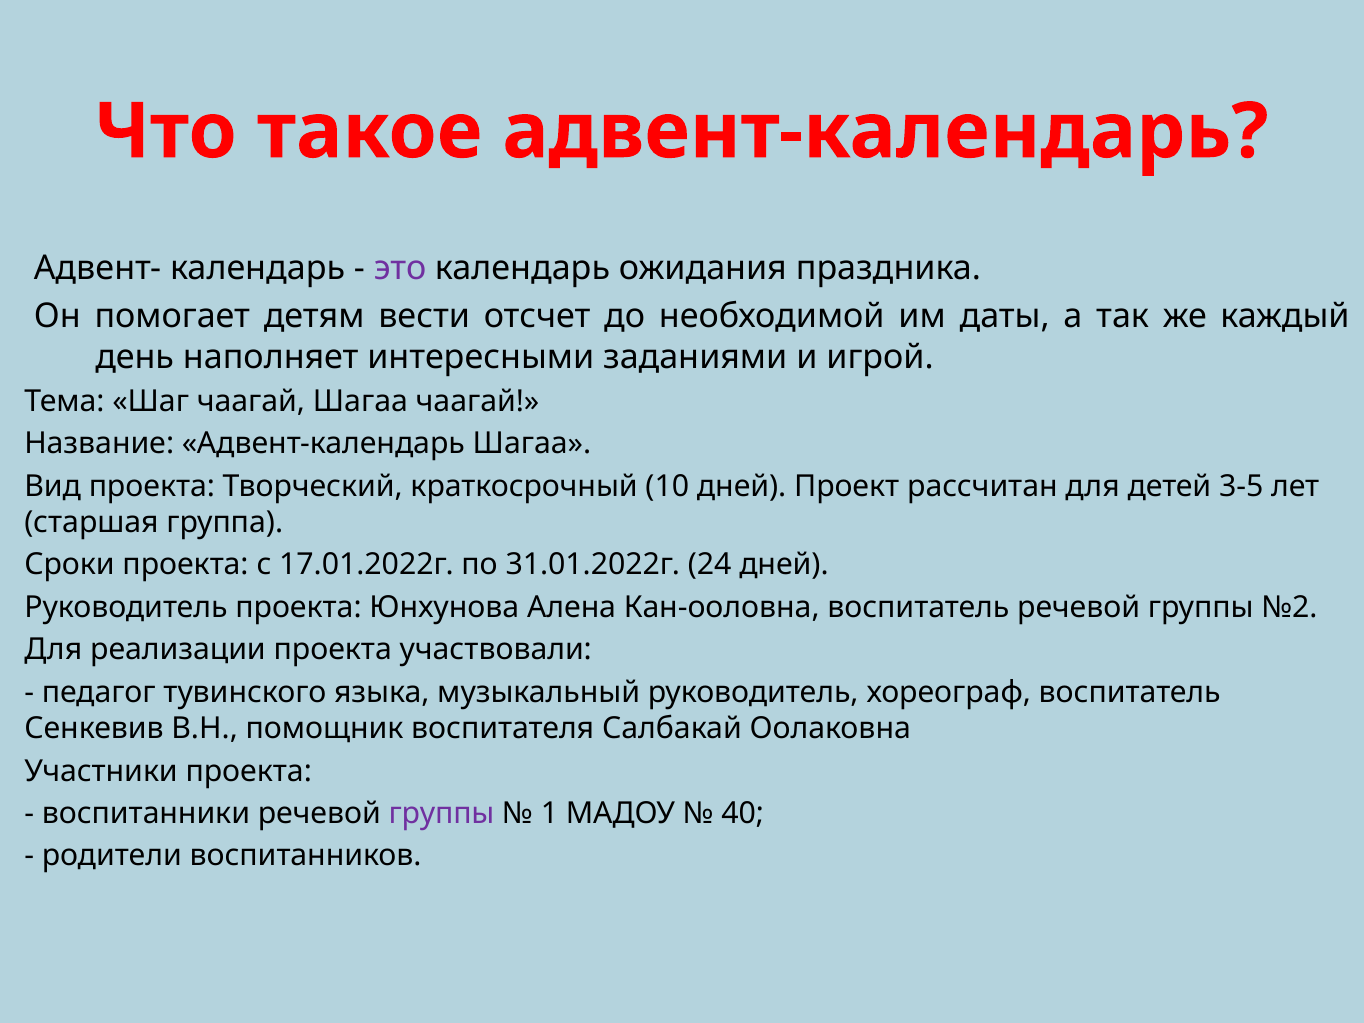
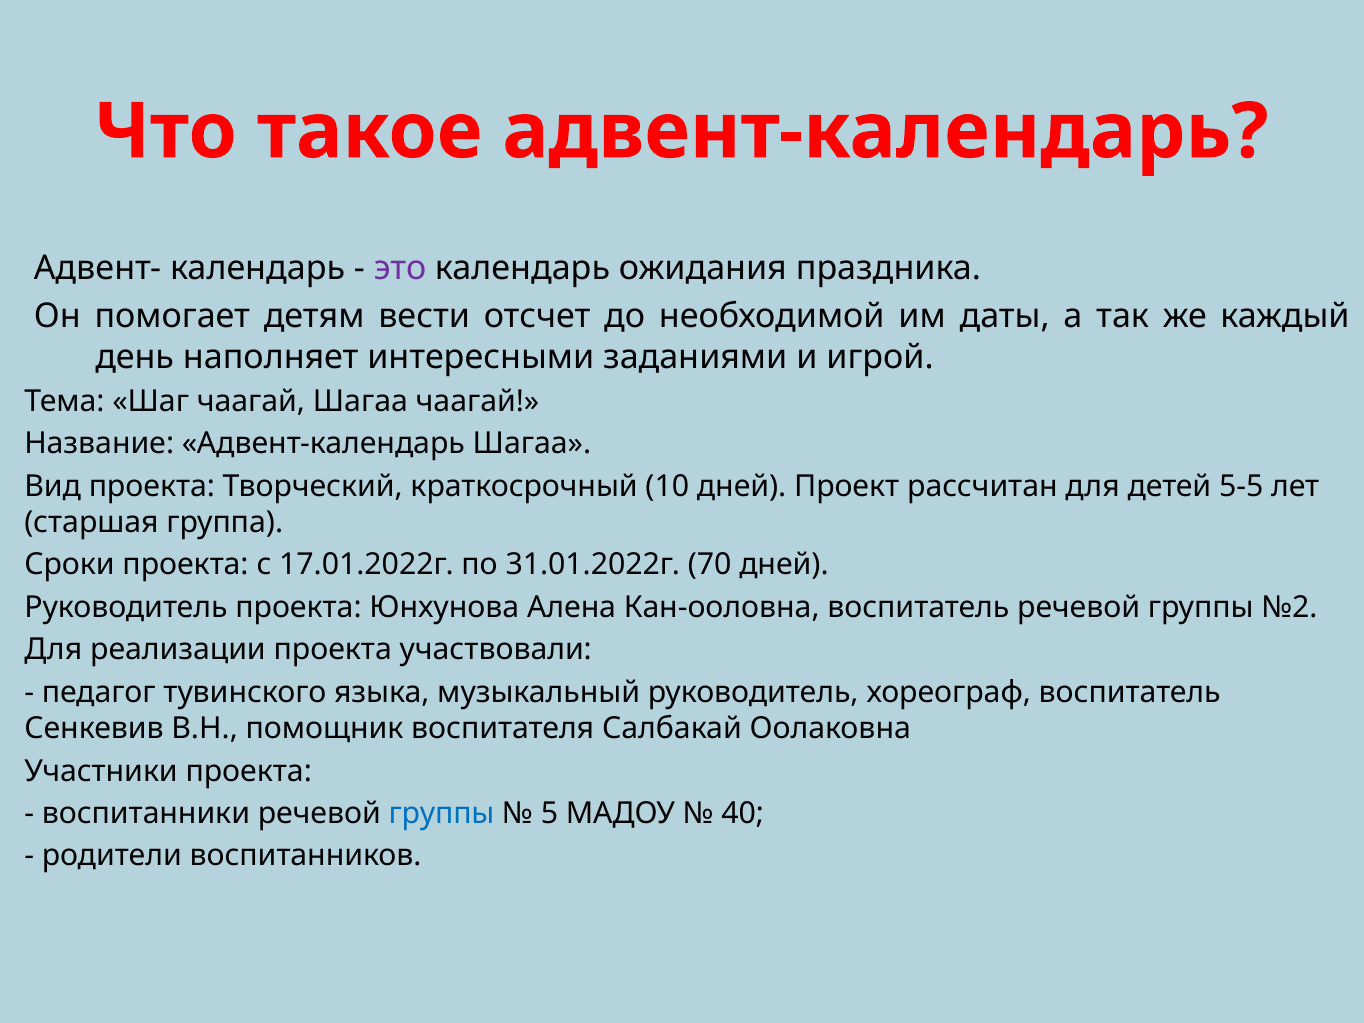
3-5: 3-5 -> 5-5 (1241, 486)
24: 24 -> 70 (710, 565)
группы colour: purple -> blue (442, 813)
1: 1 -> 5 (549, 813)
